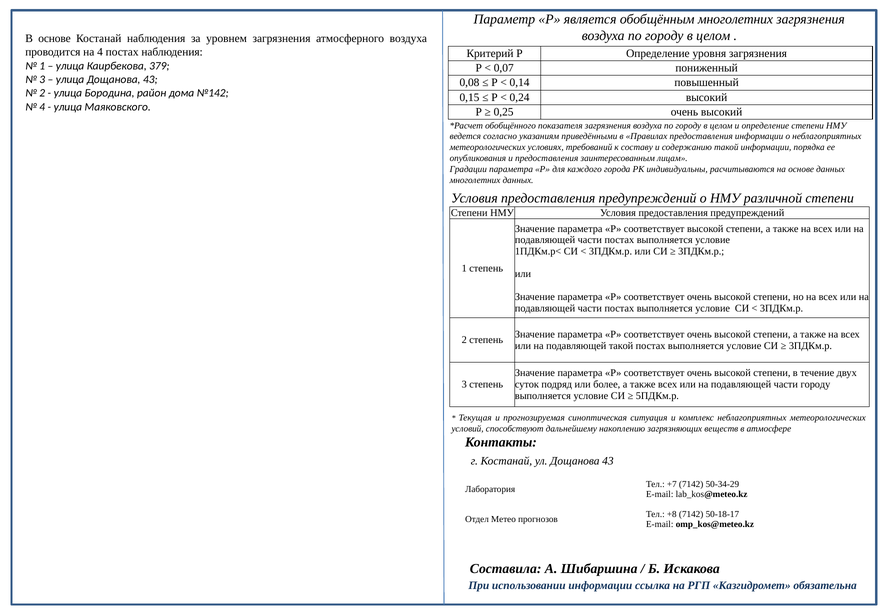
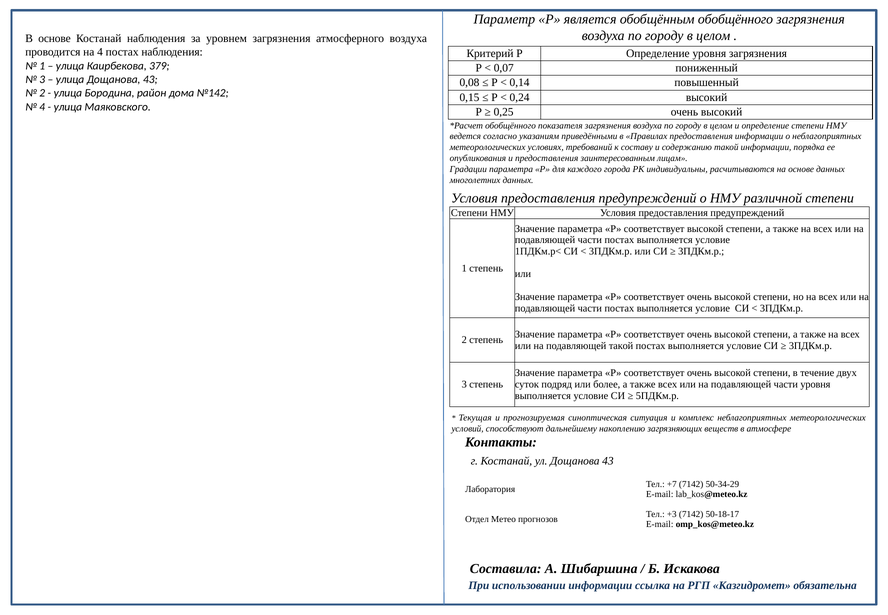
обобщённым многолетних: многолетних -> обобщённого (735, 19)
части городу: городу -> уровня (815, 384)
+8: +8 -> +3 (672, 514)
